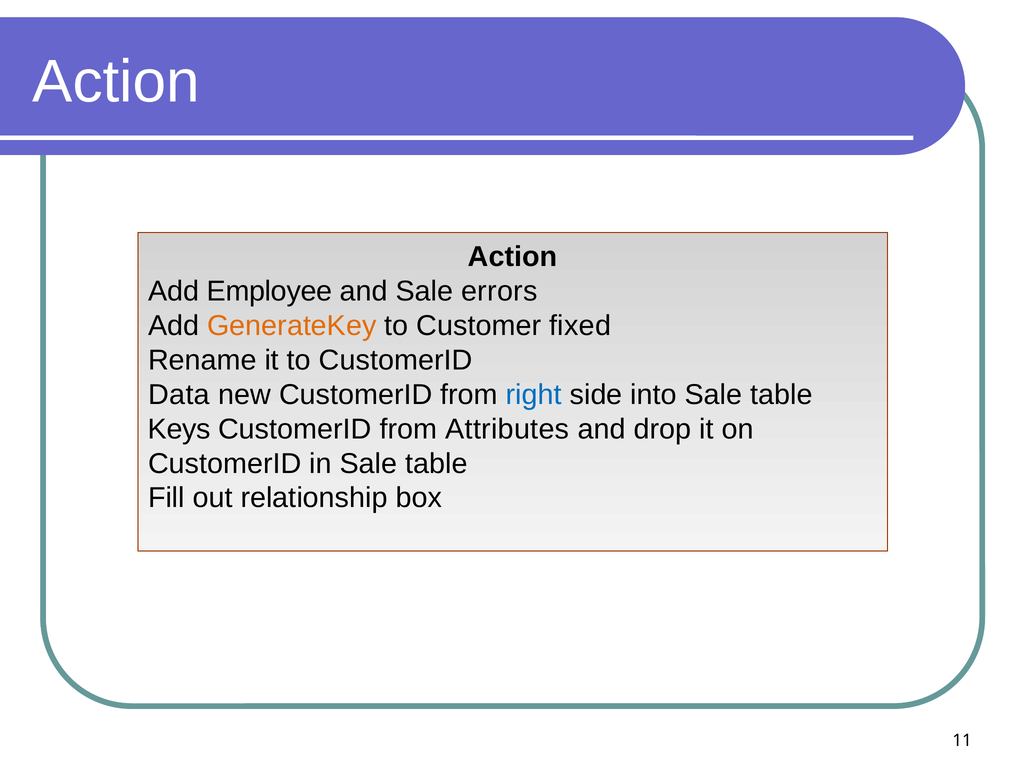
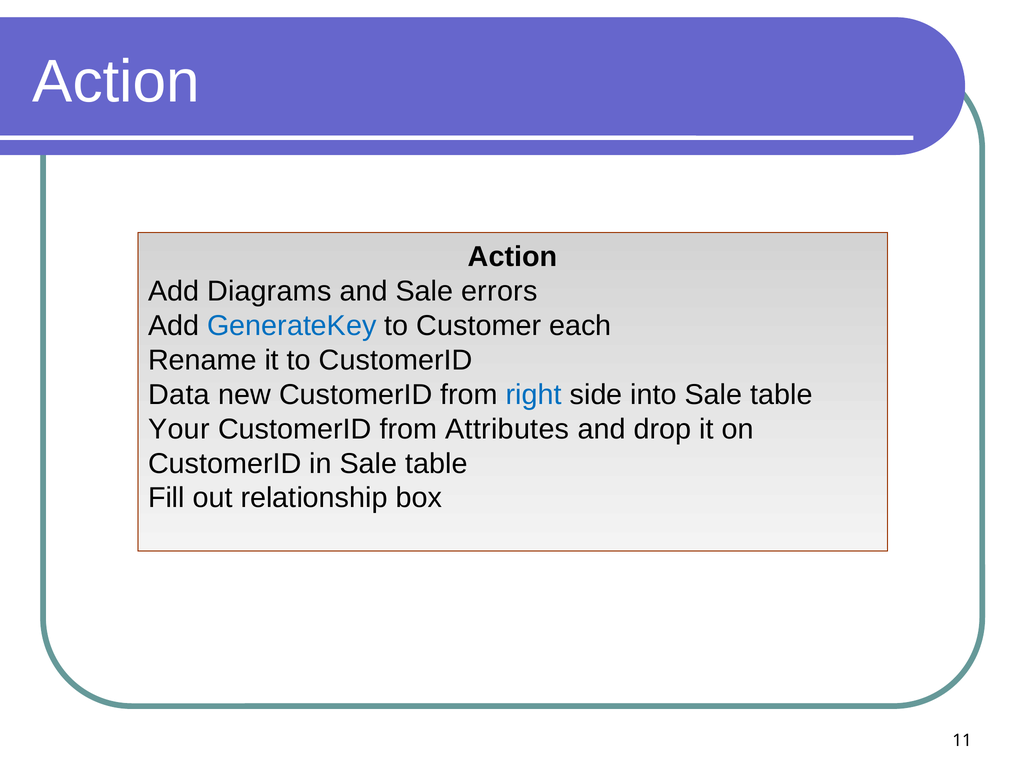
Employee: Employee -> Diagrams (269, 291)
GenerateKey colour: orange -> blue (292, 326)
fixed: fixed -> each (580, 326)
Keys: Keys -> Your (179, 429)
